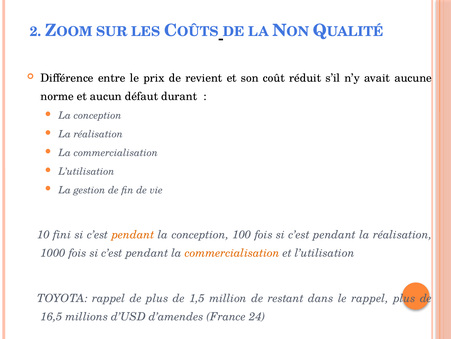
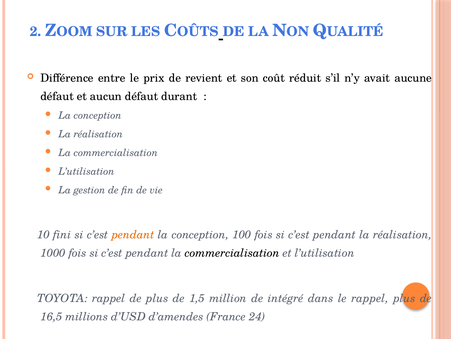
norme: norme -> défaut (57, 96)
commercialisation colour: orange -> black (232, 253)
restant: restant -> intégré (286, 298)
